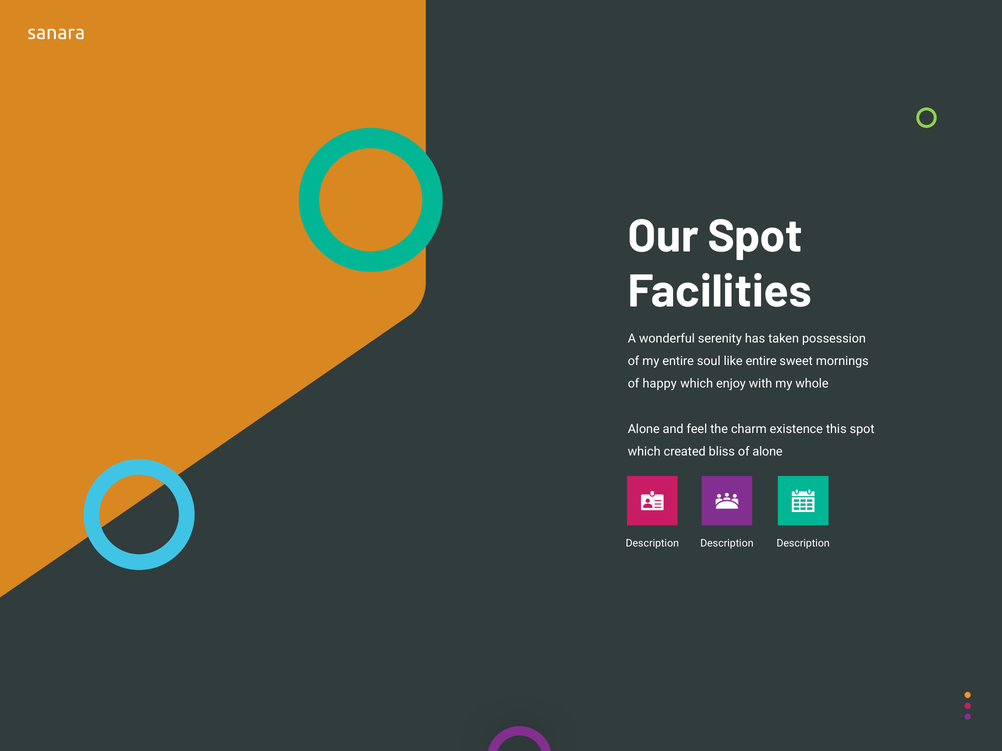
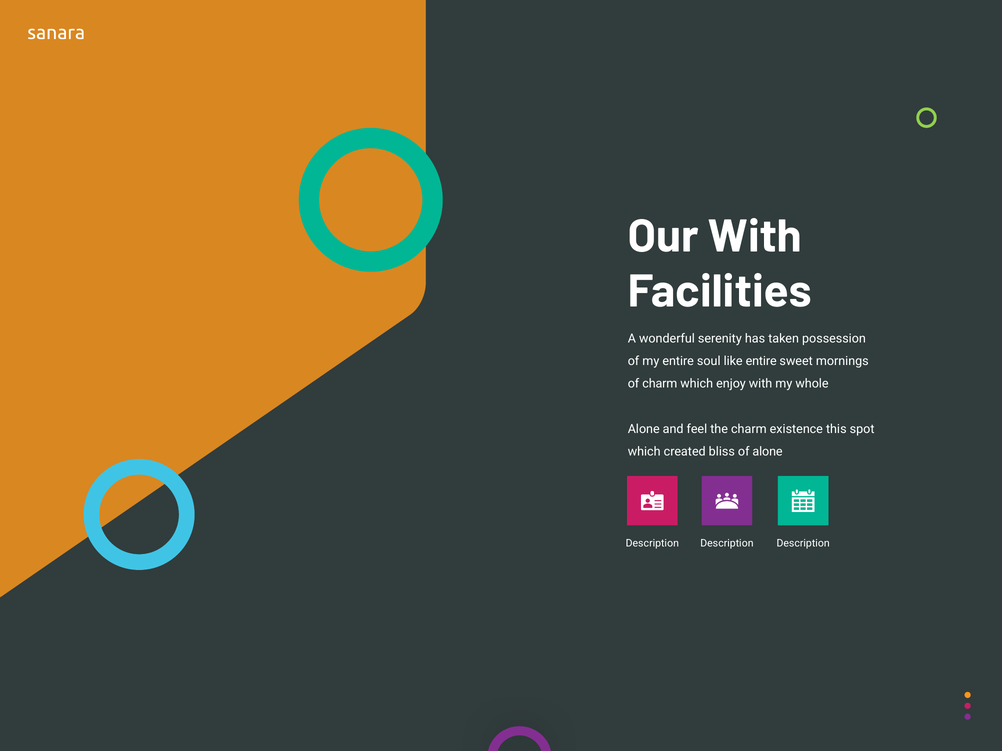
Our Spot: Spot -> With (755, 237)
of happy: happy -> charm (660, 384)
